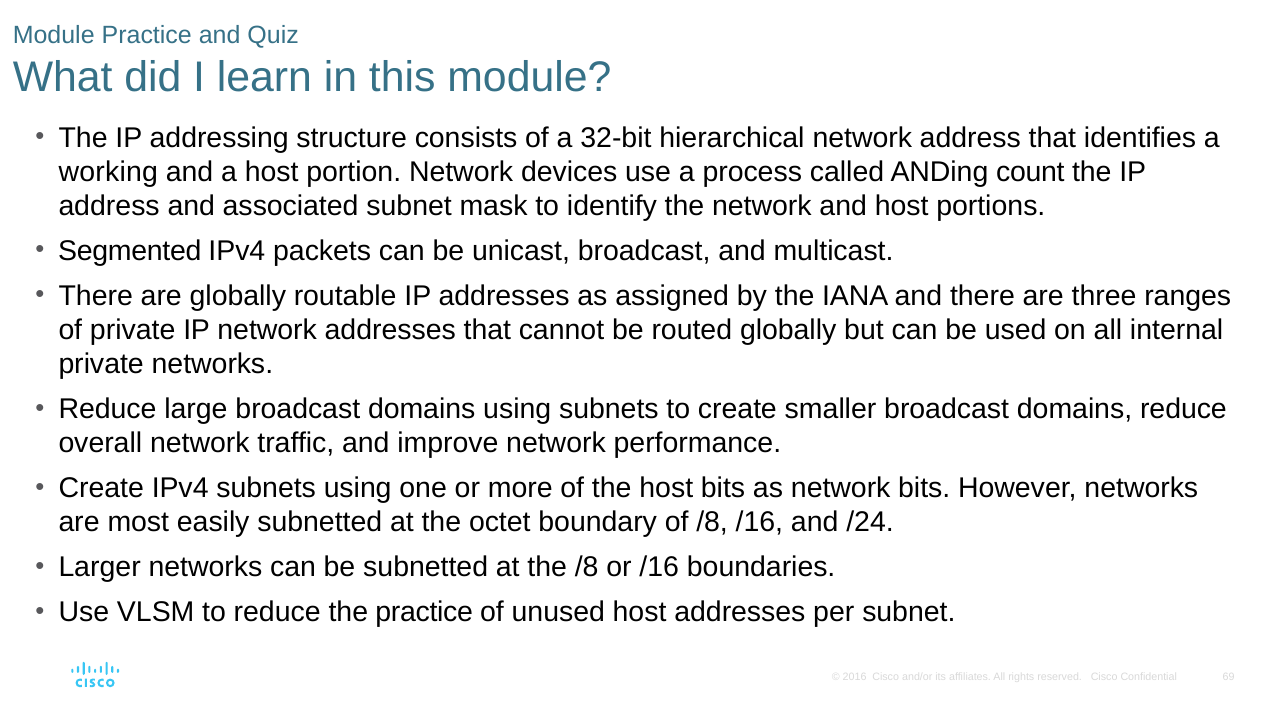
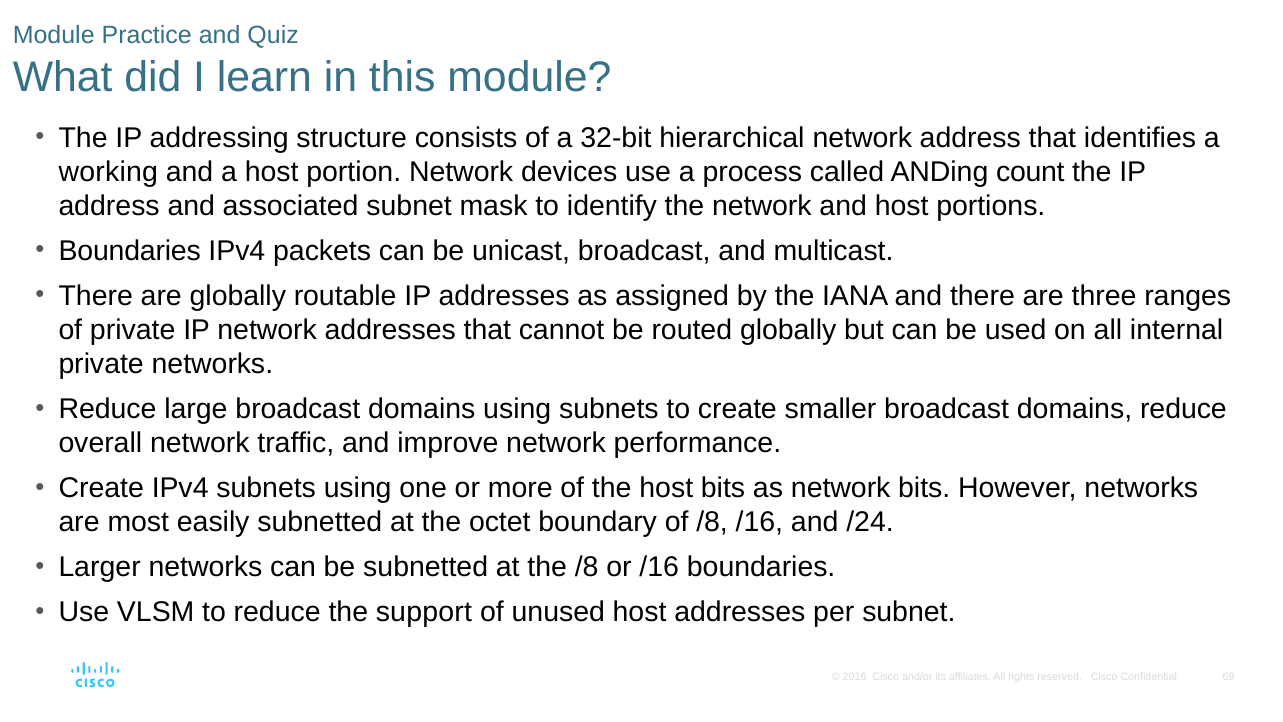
Segmented: Segmented -> Boundaries (130, 251)
the practice: practice -> support (424, 612)
